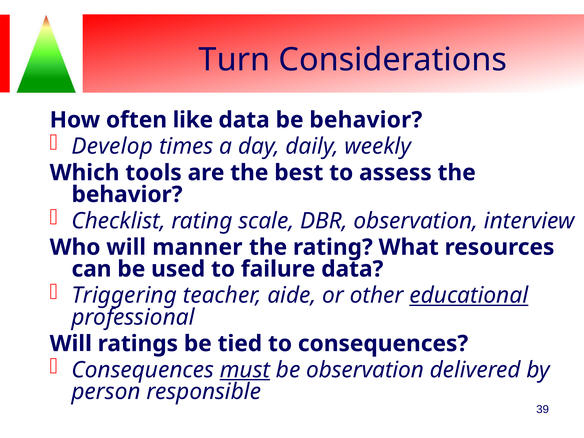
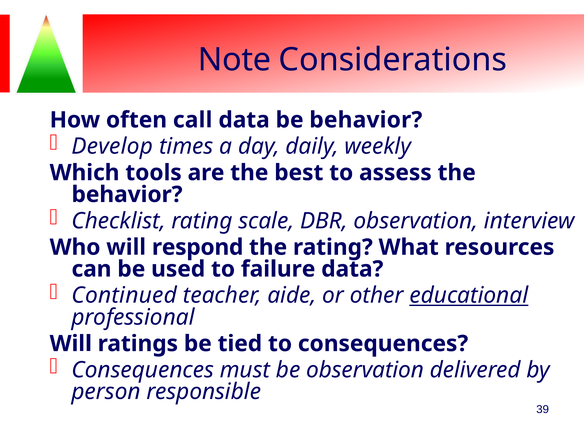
Turn: Turn -> Note (235, 60)
like: like -> call (193, 120)
manner: manner -> respond (198, 247)
Triggering: Triggering -> Continued (124, 295)
must underline: present -> none (245, 370)
